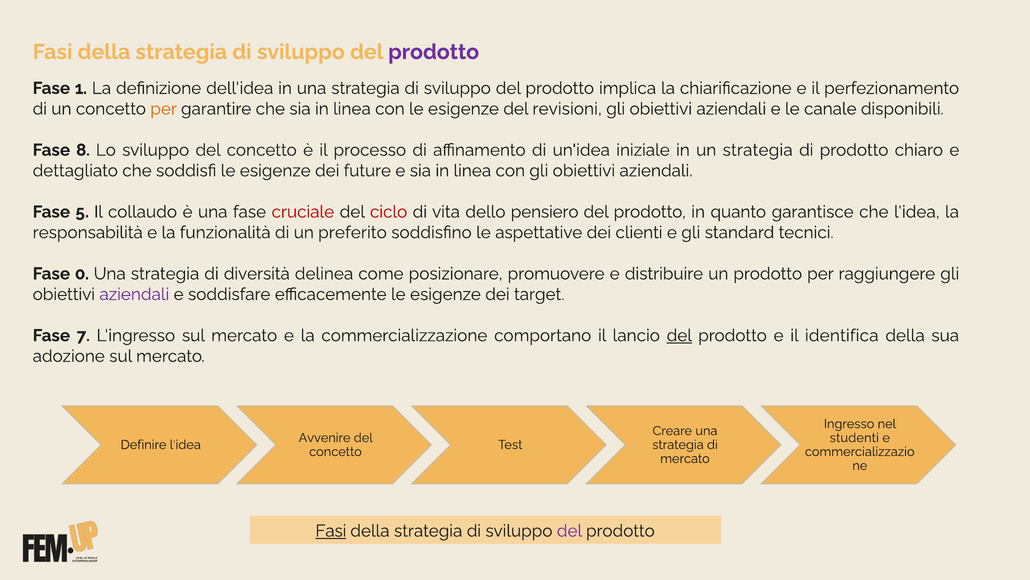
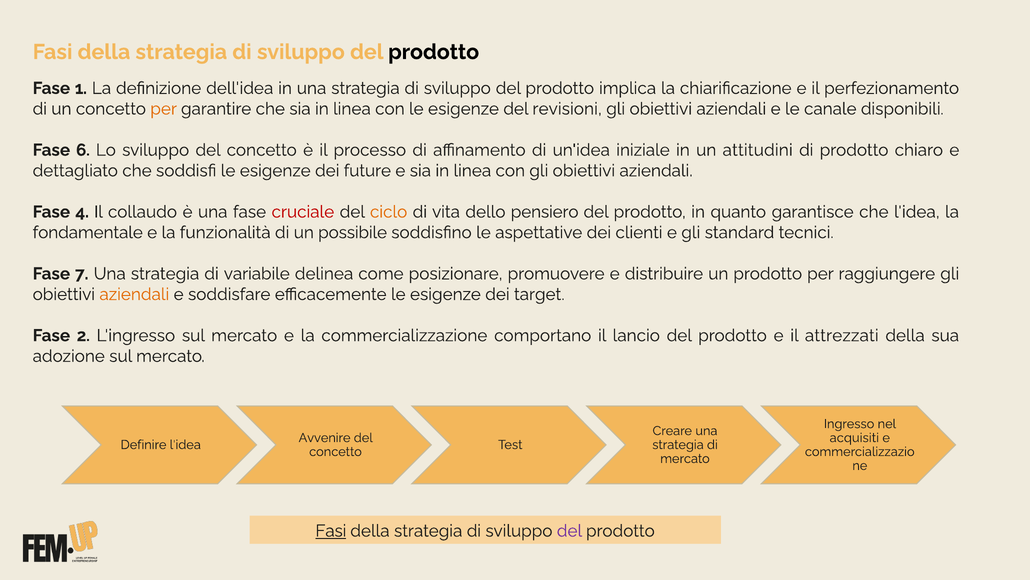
prodotto colour: purple -> black (434, 52)
8: 8 -> 6 (83, 150)
un strategia: strategia -> attitudini (758, 150)
5: 5 -> 4 (82, 212)
ciclo colour: red -> orange (389, 212)
responsabilità: responsabilità -> fondamentale (88, 232)
preferito: preferito -> possibile (353, 232)
0: 0 -> 7 (82, 273)
diversità: diversità -> variabile (257, 273)
aziendali colour: purple -> orange (134, 294)
7: 7 -> 2 (83, 335)
del underline: present -> none (679, 335)
identifica: identifica -> attrezzati (842, 335)
studenti: studenti -> acquisiti (854, 437)
